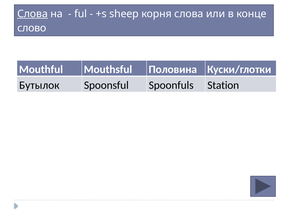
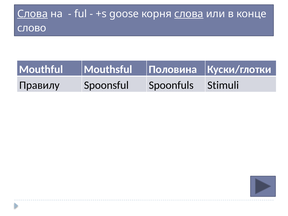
sheep: sheep -> goose (124, 14)
слова underline: none -> present (189, 14)
Бутылок: Бутылок -> Правилу (39, 85)
Station: Station -> Stimuli (223, 85)
